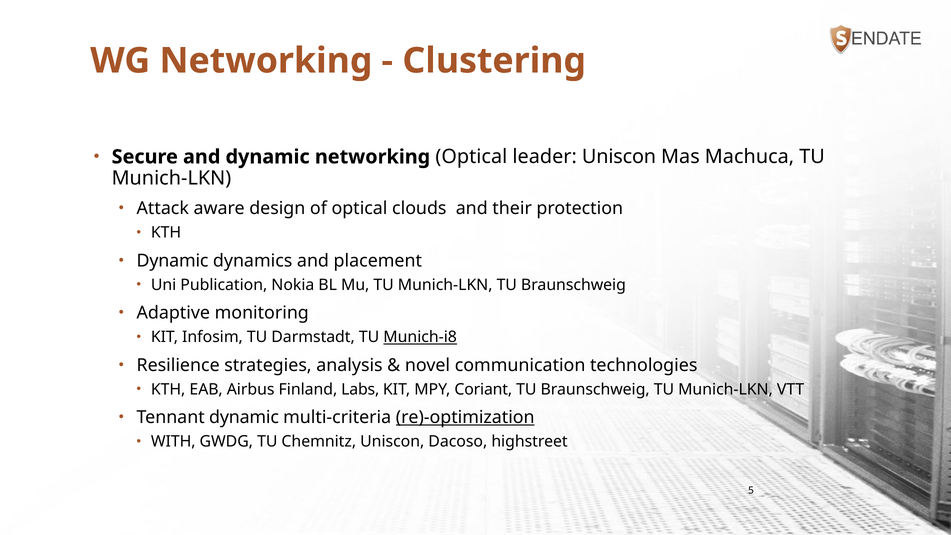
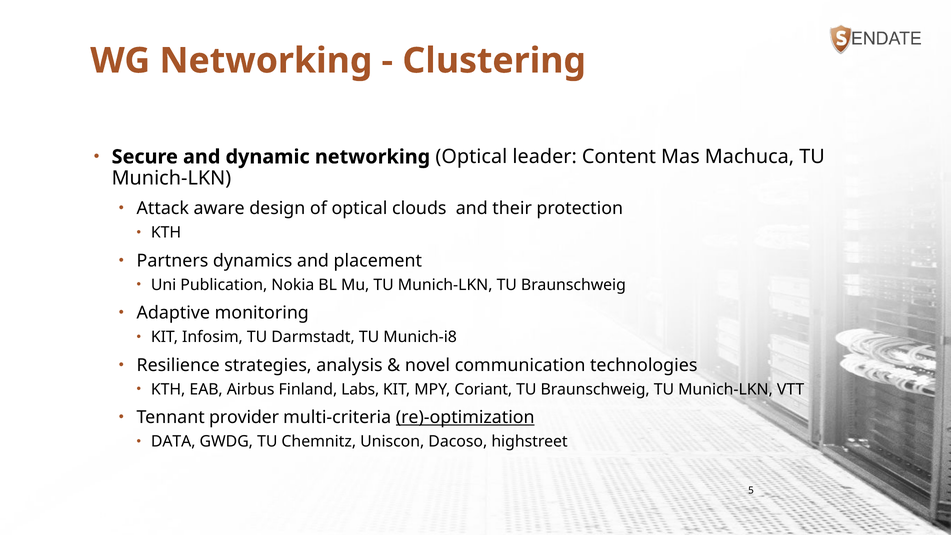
leader Uniscon: Uniscon -> Content (619, 157)
Dynamic: Dynamic -> Partners (172, 261)
Munich-i8 underline: present -> none (420, 337)
Tennant dynamic: dynamic -> provider (244, 417)
WITH: WITH -> DATA (173, 442)
